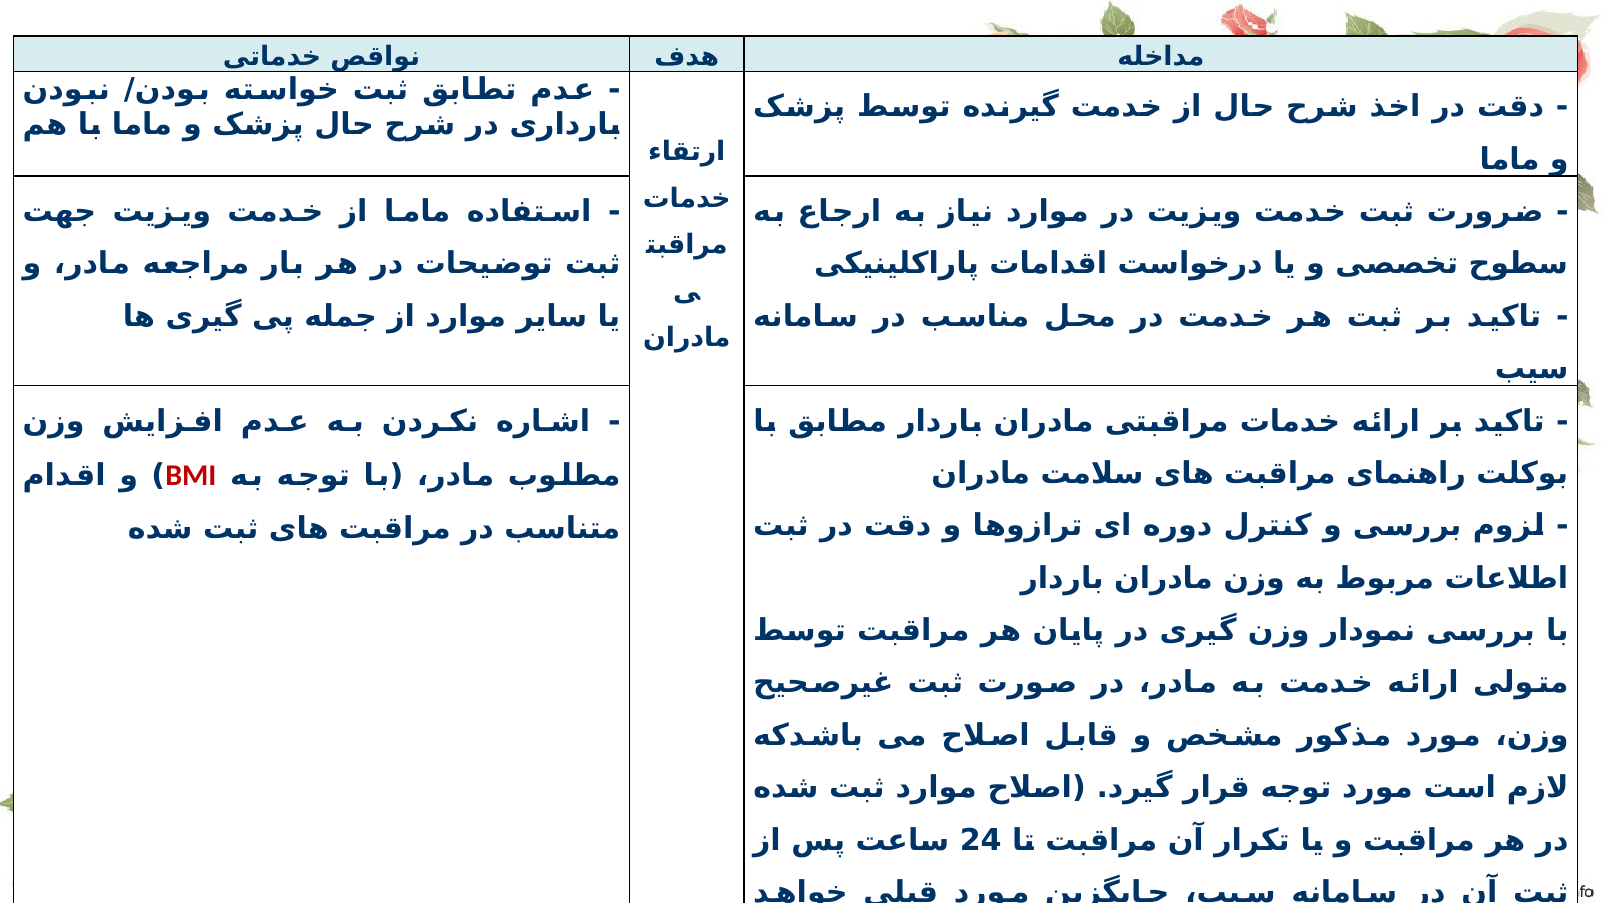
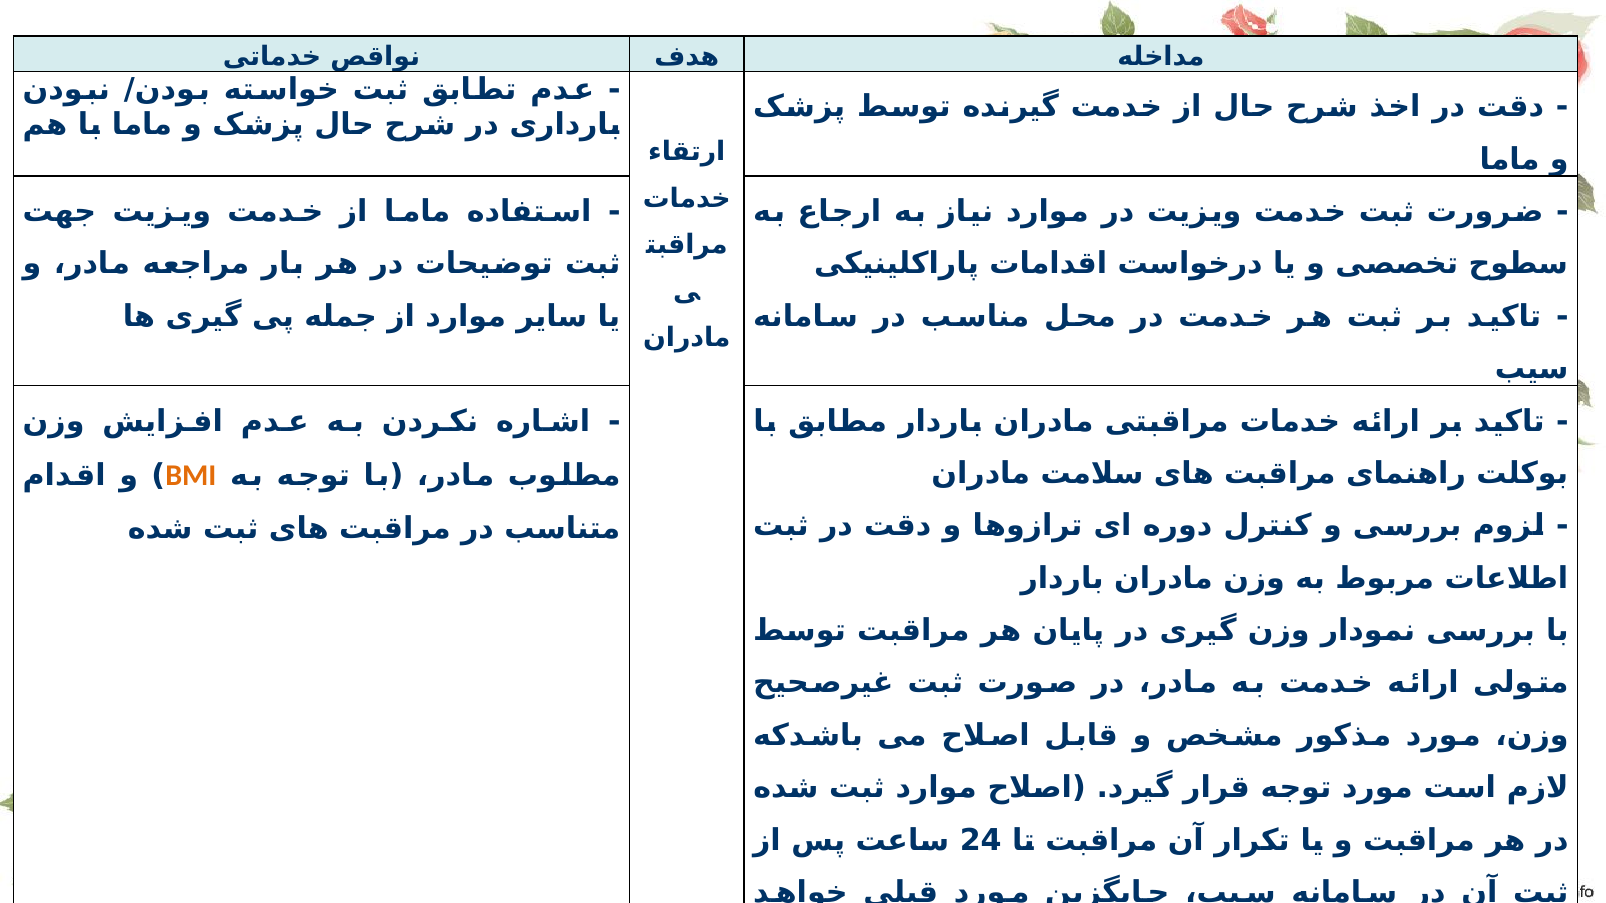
BMI colour: red -> orange (191, 475)
